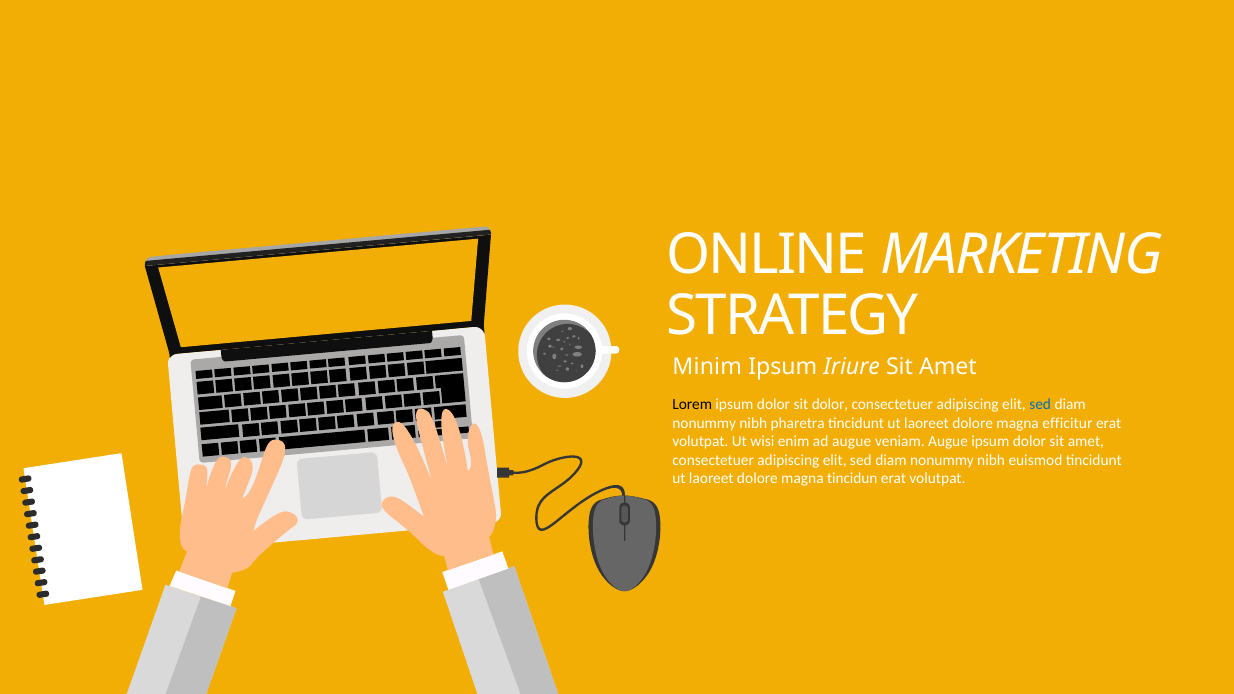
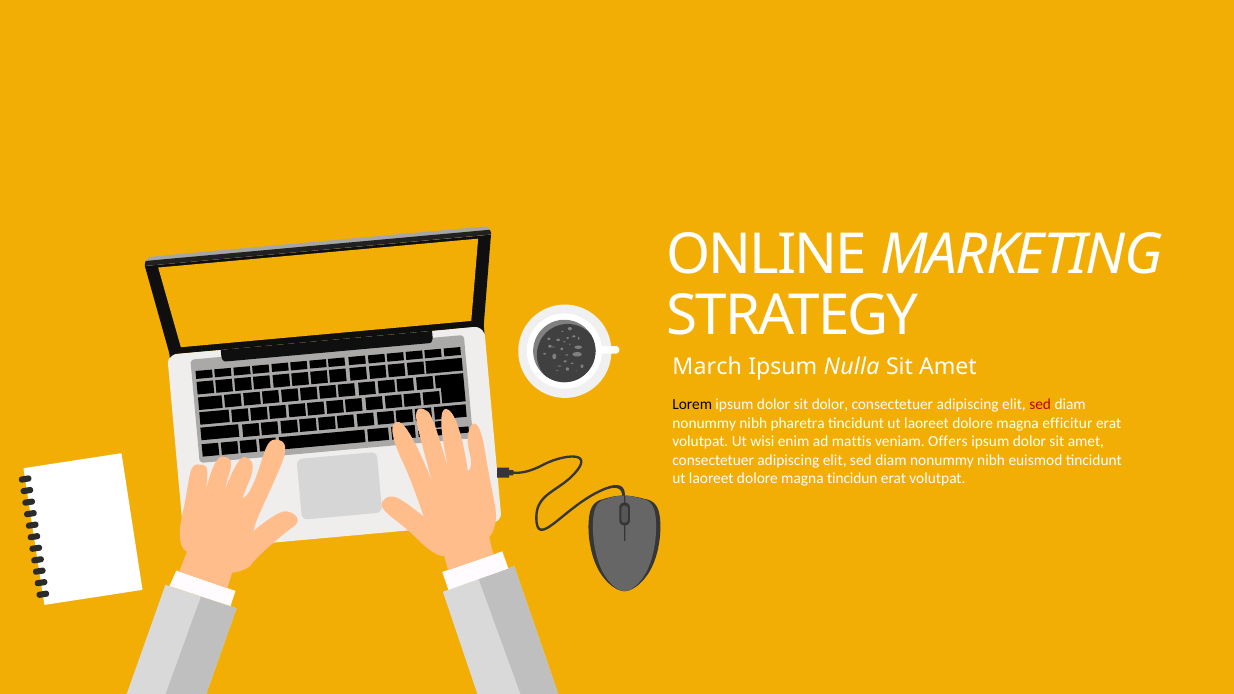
Minim: Minim -> March (707, 367)
Iriure: Iriure -> Nulla (852, 367)
sed colour: blue -> red (1040, 405)
ad augue: augue -> mattis (852, 442)
veniam Augue: Augue -> Offers (948, 442)
